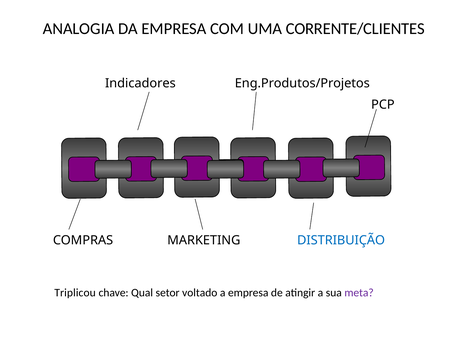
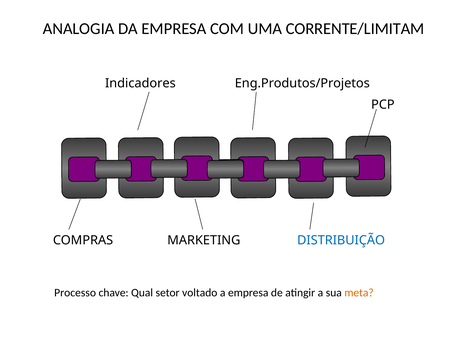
CORRENTE/CLIENTES: CORRENTE/CLIENTES -> CORRENTE/LIMITAM (355, 29)
Triplicou: Triplicou -> Processo (75, 293)
meta colour: purple -> orange (359, 293)
